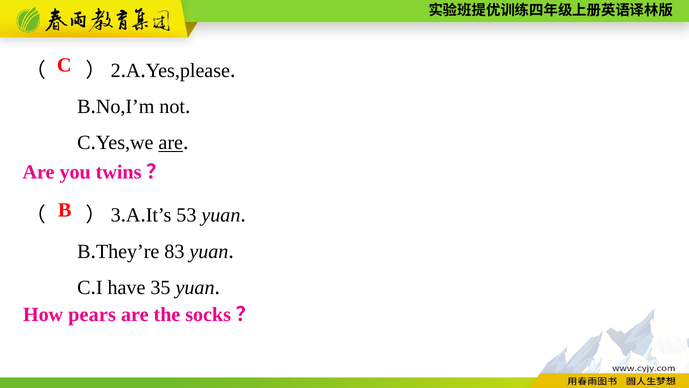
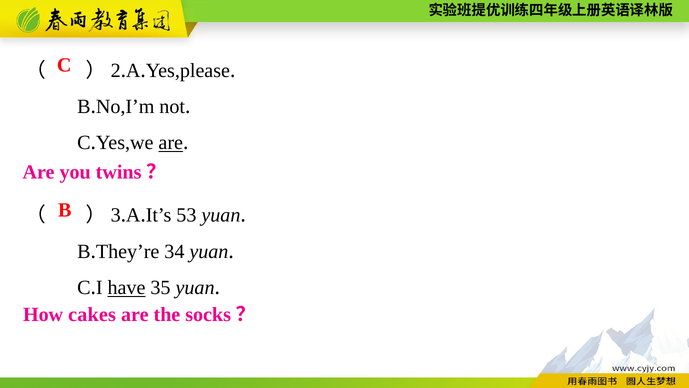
83: 83 -> 34 (174, 251)
have underline: none -> present (126, 287)
pears: pears -> cakes (92, 315)
